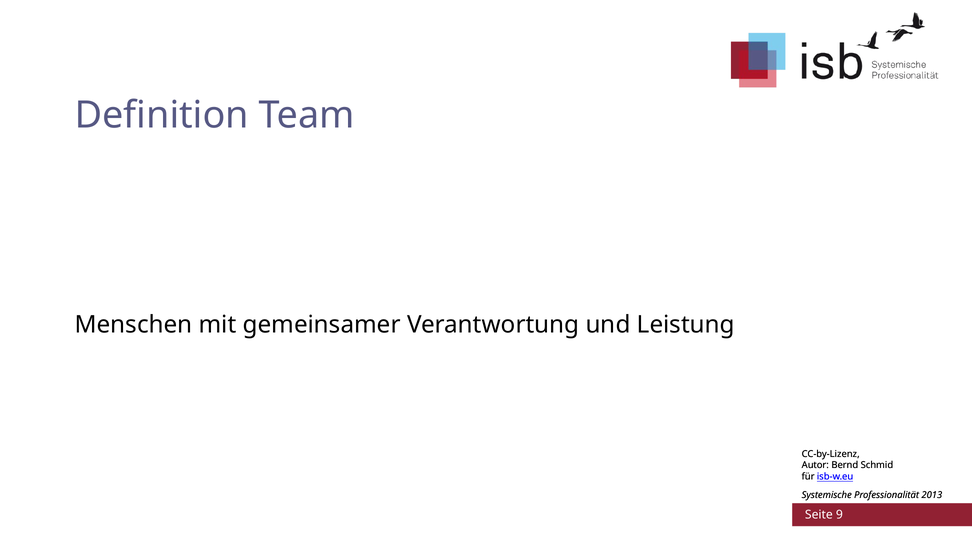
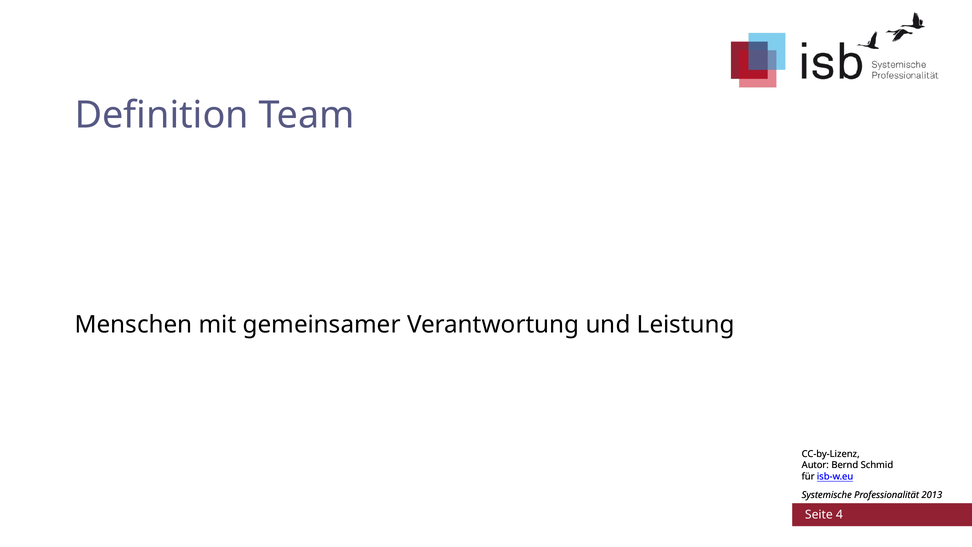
9: 9 -> 4 (839, 514)
